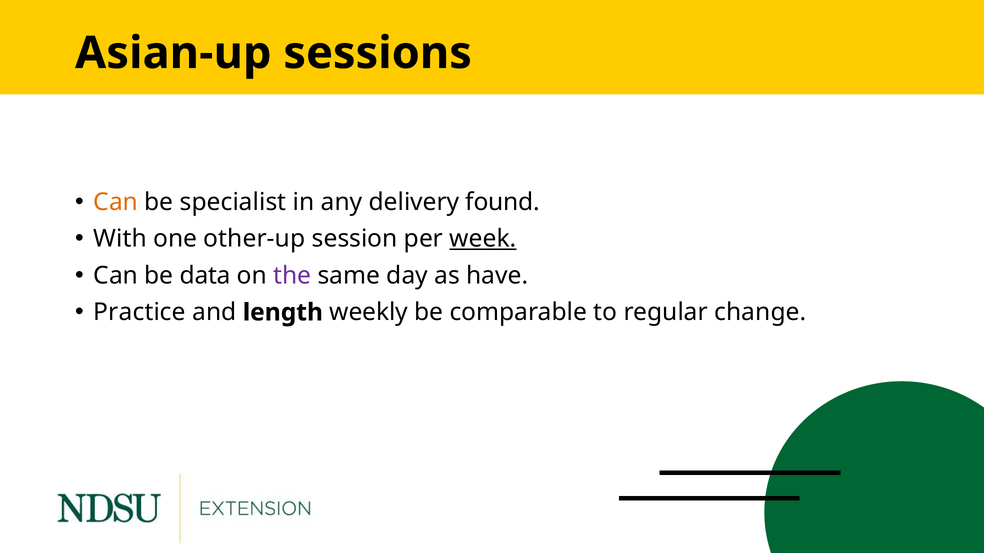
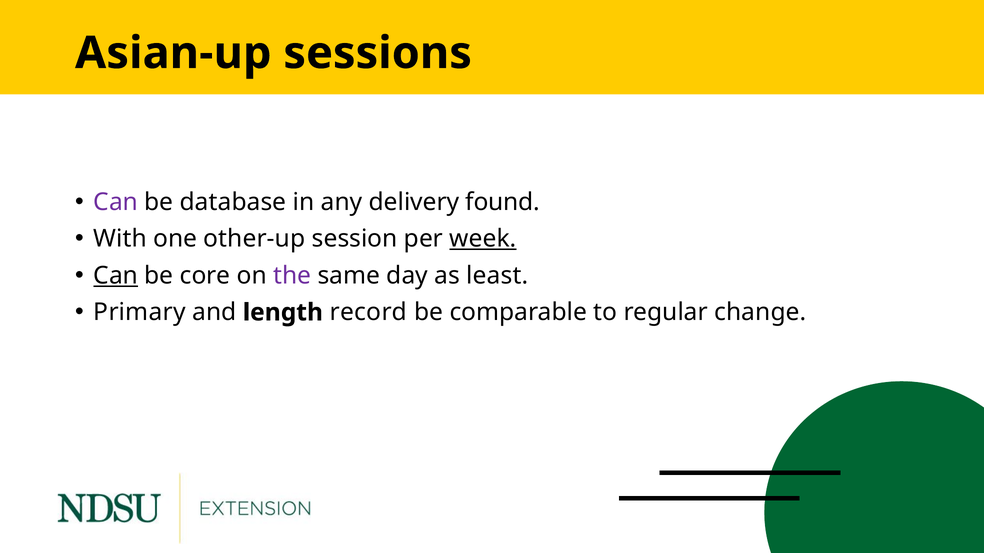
Can colour: orange -> purple (116, 202)
specialist: specialist -> database (233, 202)
Can underline: none -> present (116, 276)
data: data -> core (205, 276)
have: have -> least (497, 276)
Practice: Practice -> Primary (140, 313)
weekly: weekly -> record (368, 313)
